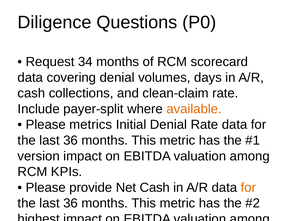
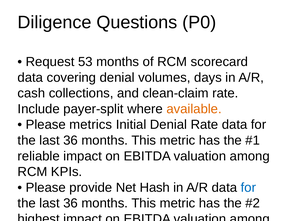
34: 34 -> 53 (85, 62)
version: version -> reliable (39, 156)
Net Cash: Cash -> Hash (155, 187)
for colour: orange -> blue (248, 187)
